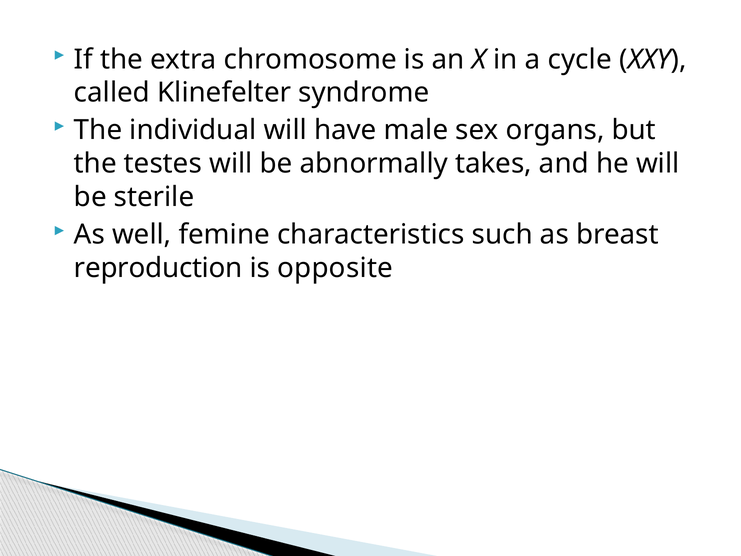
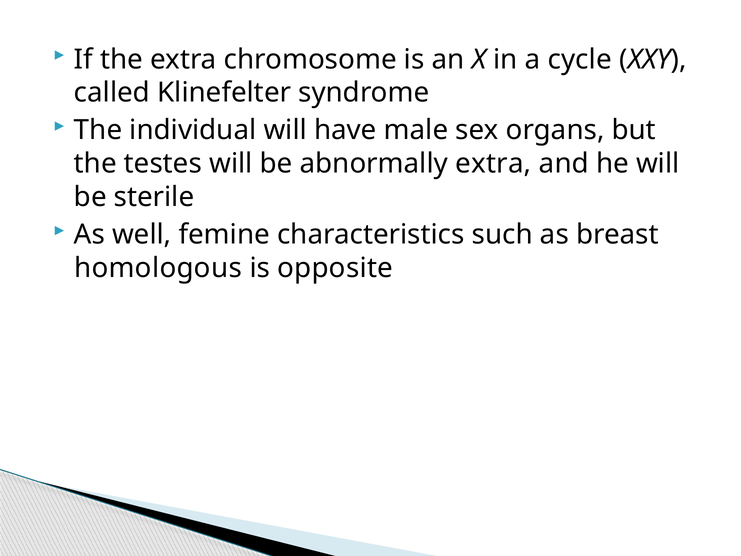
abnormally takes: takes -> extra (493, 164)
reproduction: reproduction -> homologous (158, 268)
